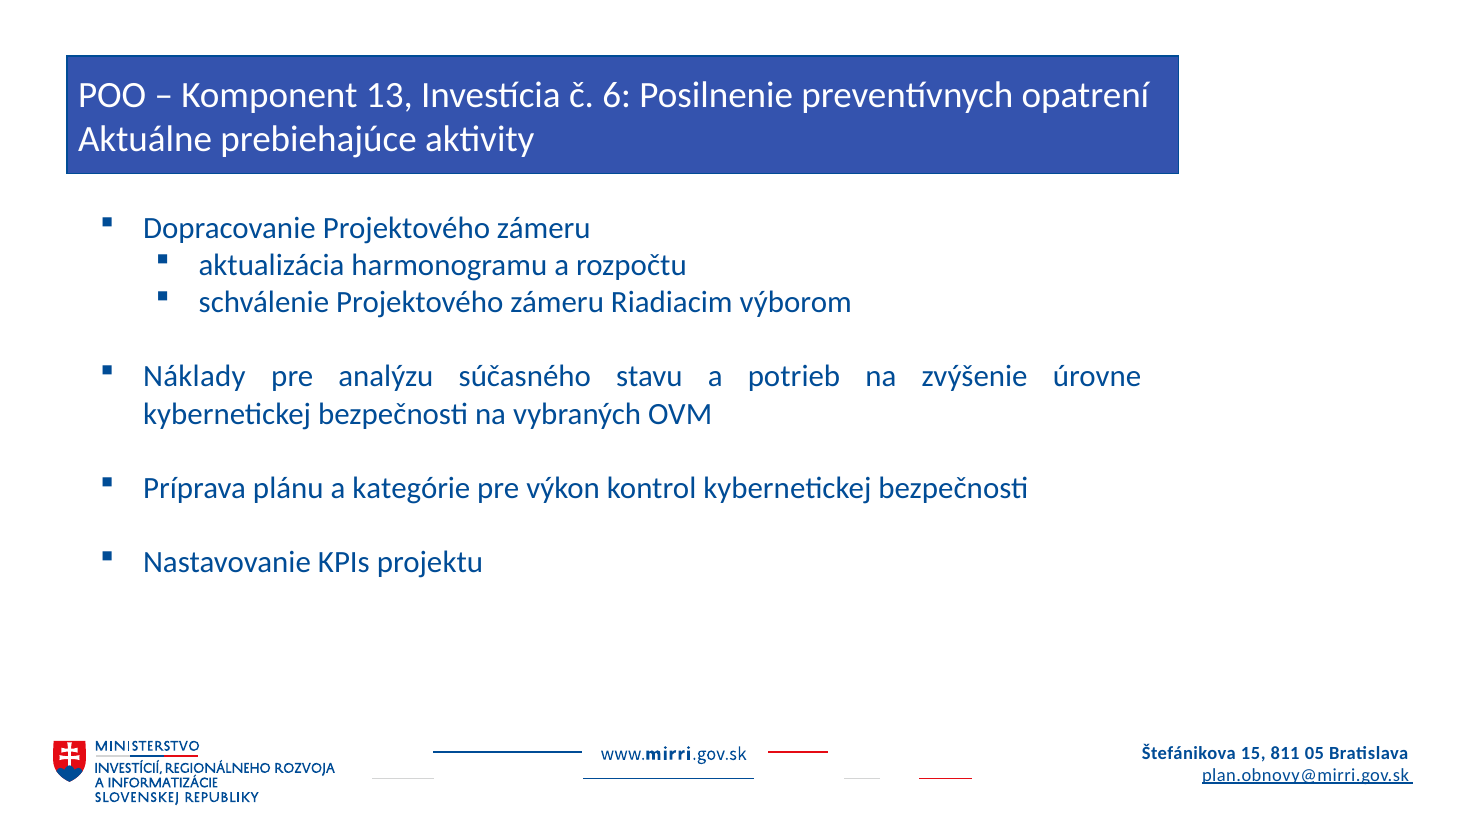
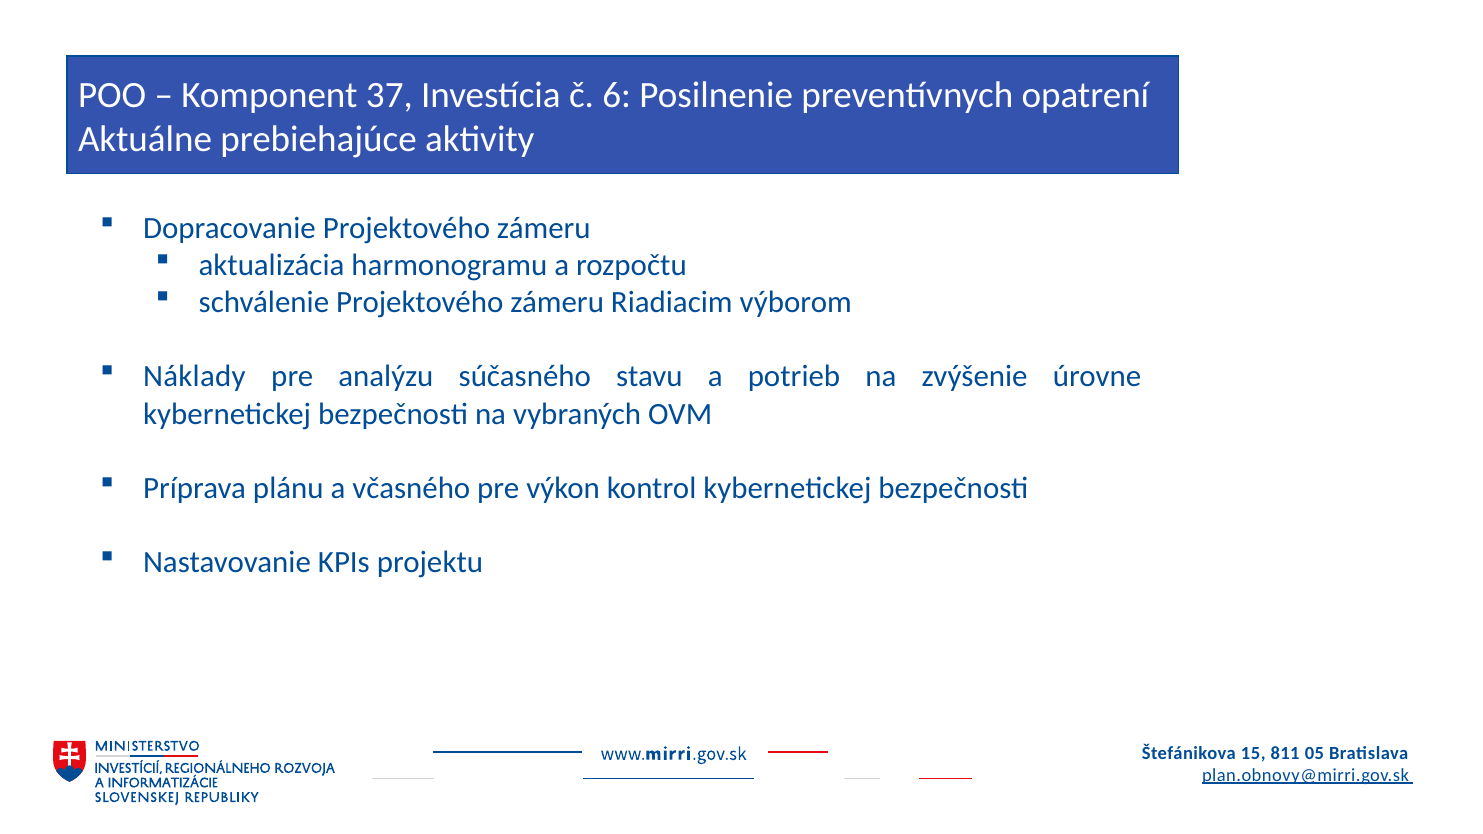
13: 13 -> 37 (389, 95)
kategórie: kategórie -> včasného (411, 488)
